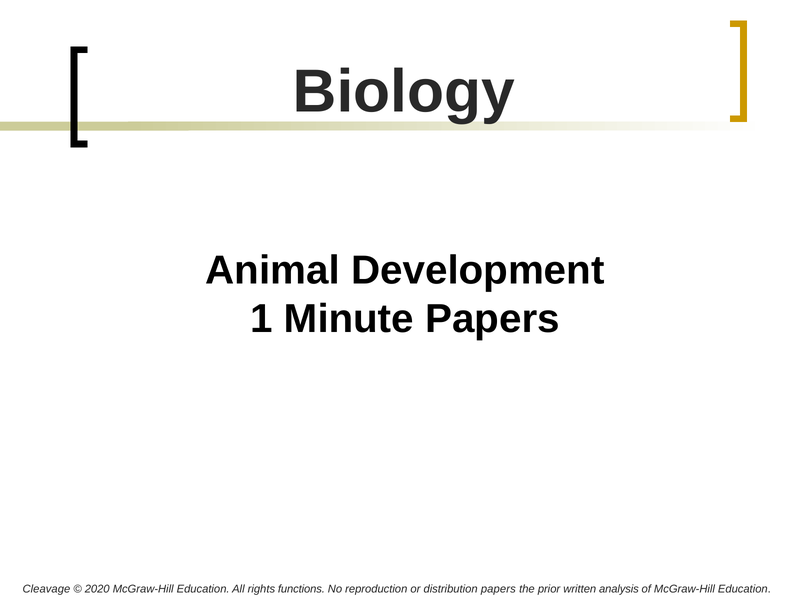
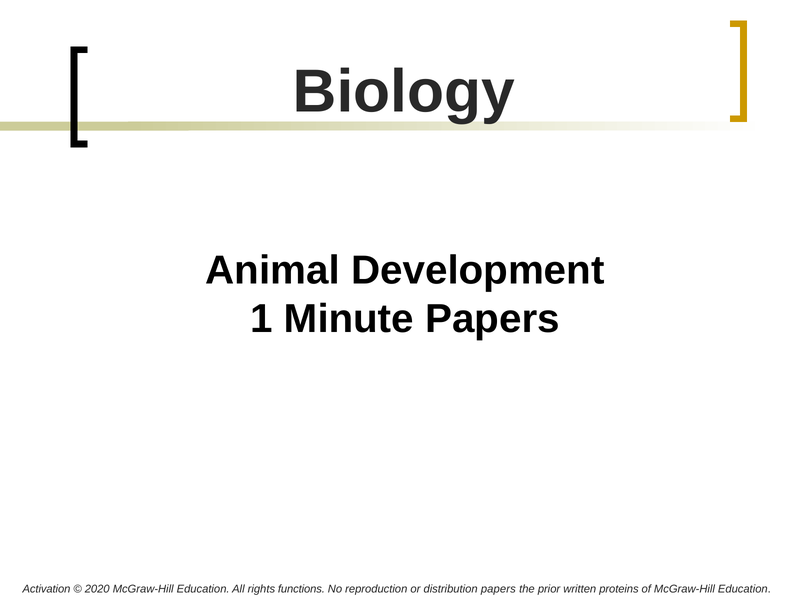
Cleavage: Cleavage -> Activation (46, 589)
analysis: analysis -> proteins (619, 589)
